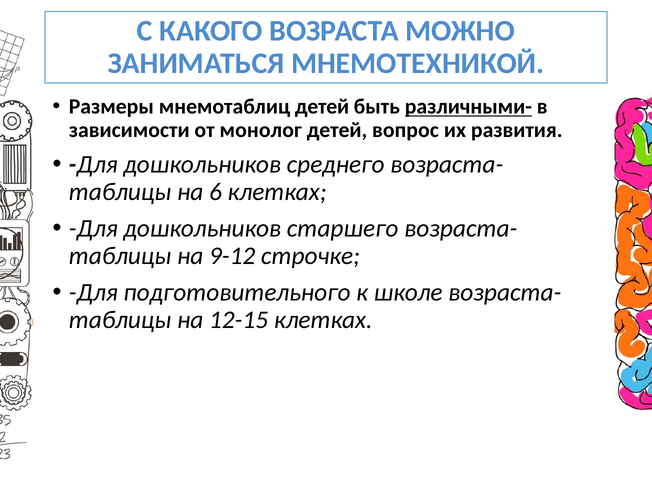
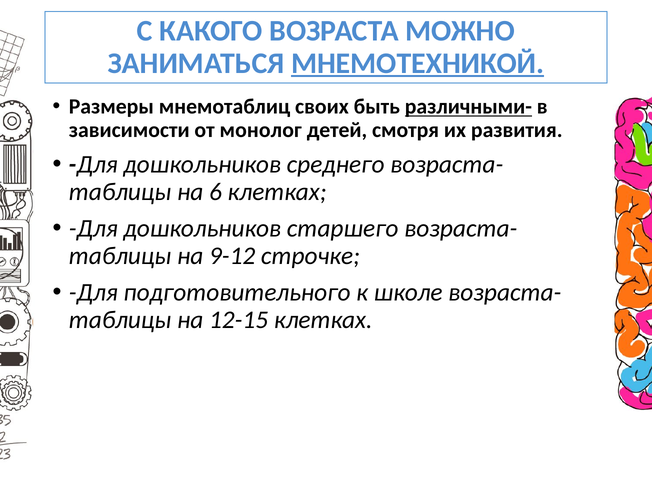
МНЕМОТЕХНИКОЙ underline: none -> present (418, 63)
мнемотаблиц детей: детей -> своих (322, 107)
вопрос: вопрос -> смотря (406, 130)
